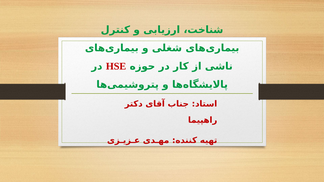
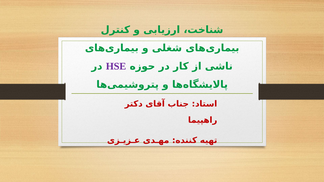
HSE colour: red -> purple (116, 66)
